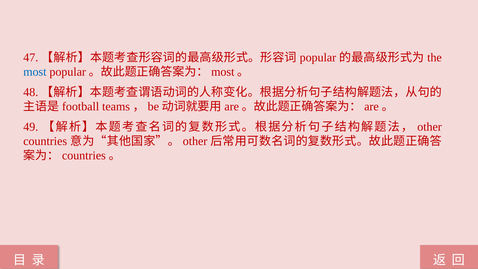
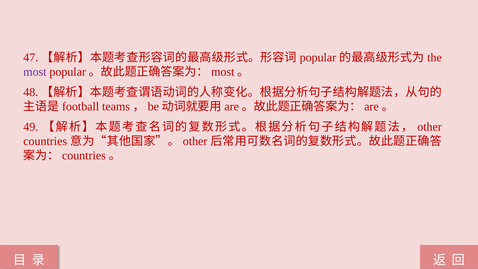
most colour: blue -> purple (35, 72)
